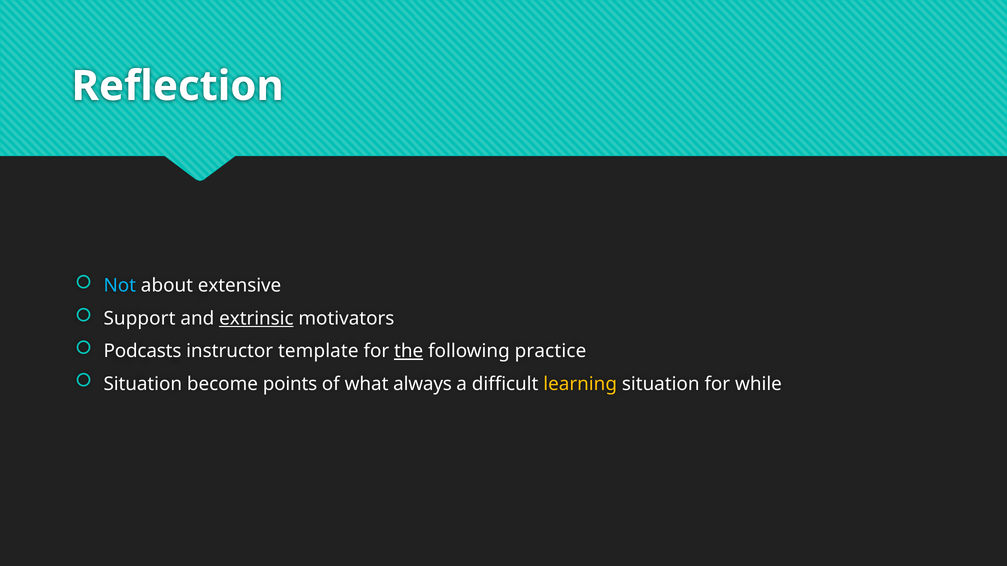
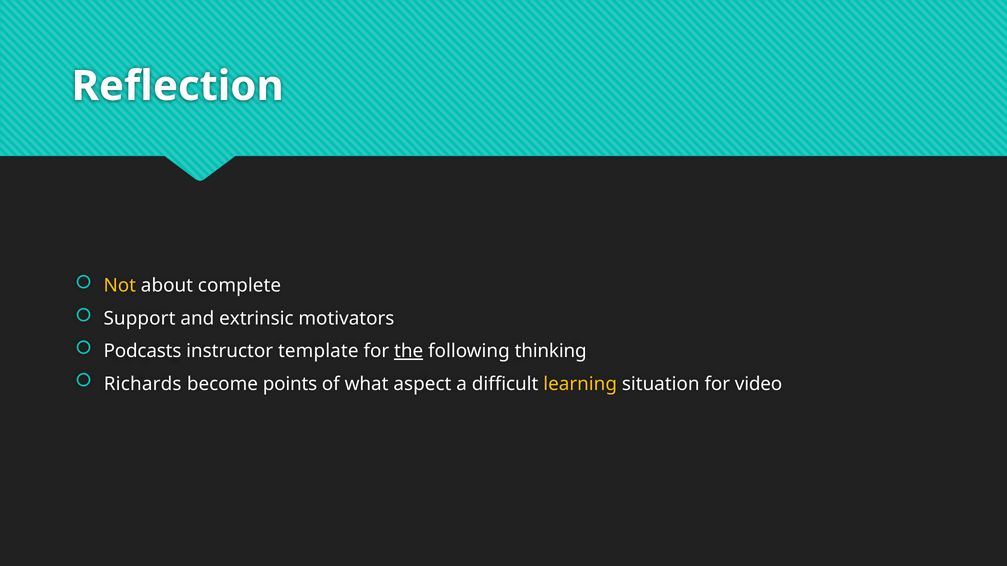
Not colour: light blue -> yellow (120, 286)
extensive: extensive -> complete (239, 286)
extrinsic underline: present -> none (256, 319)
practice: practice -> thinking (551, 351)
Situation: Situation -> Richards (143, 384)
always: always -> aspect (422, 384)
while: while -> video (759, 384)
